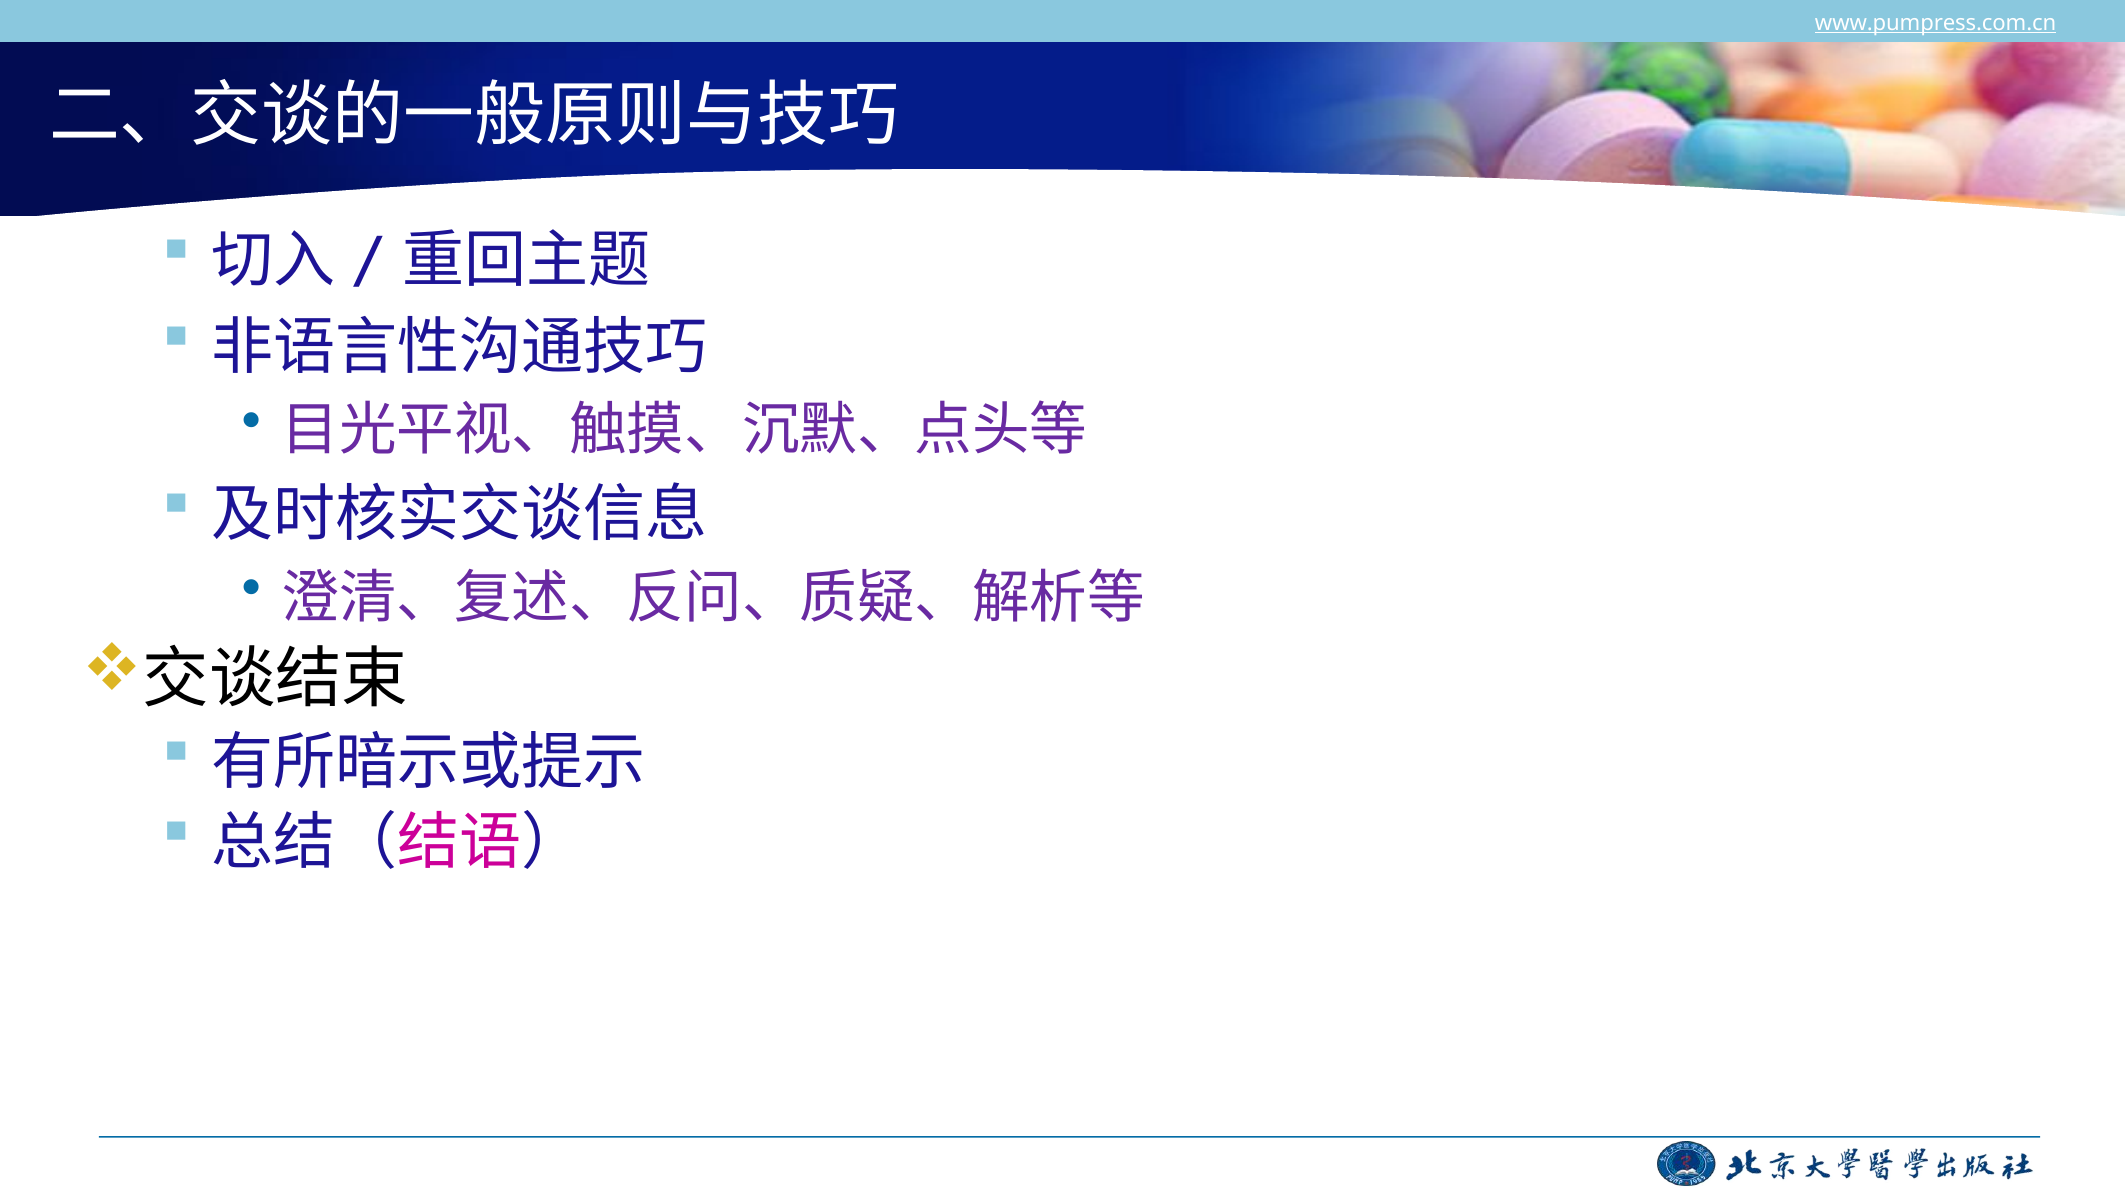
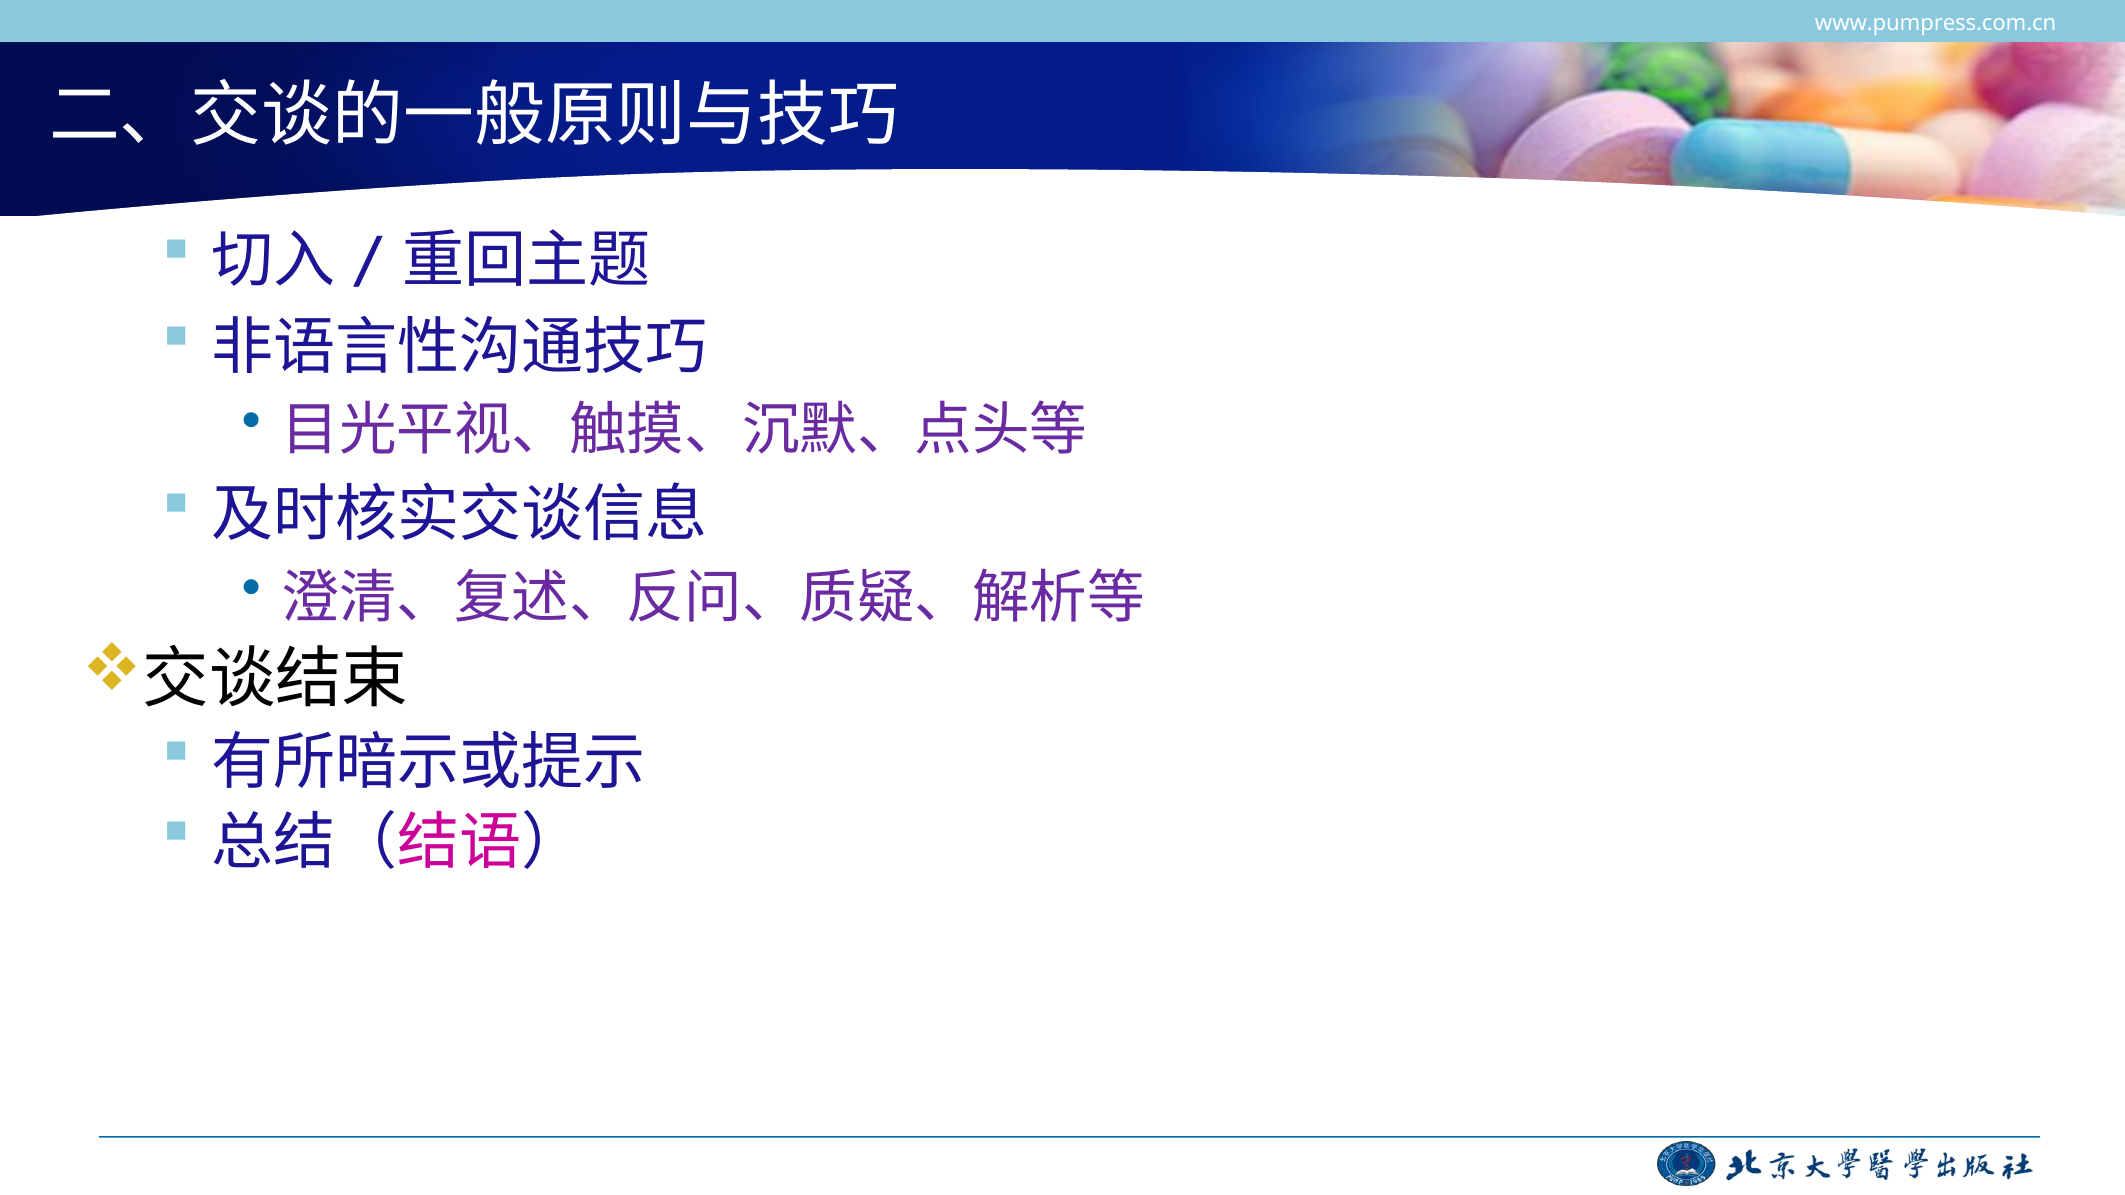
www.pumpress.com.cn underline: present -> none (1936, 23)
